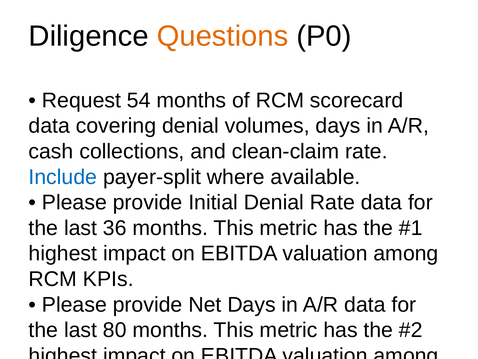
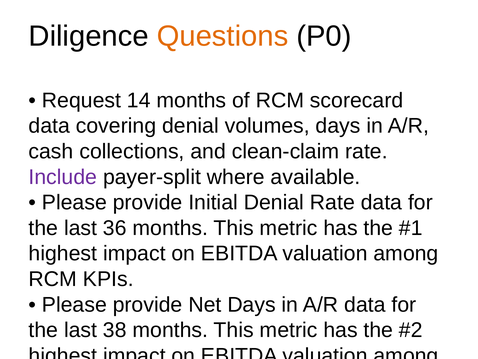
54: 54 -> 14 (139, 100)
Include colour: blue -> purple (63, 177)
80: 80 -> 38 (115, 330)
